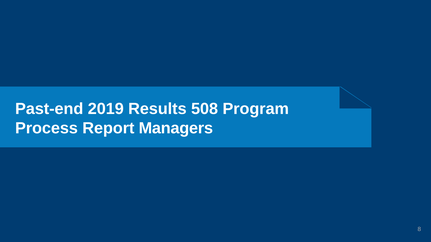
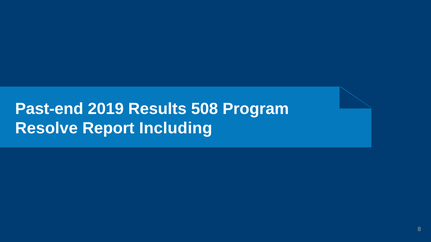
Process: Process -> Resolve (46, 129)
Managers: Managers -> Including (176, 129)
